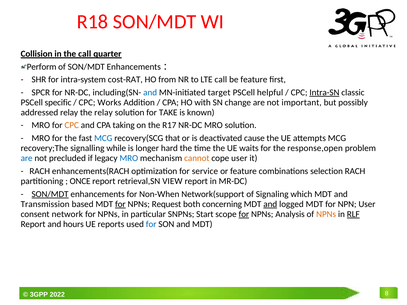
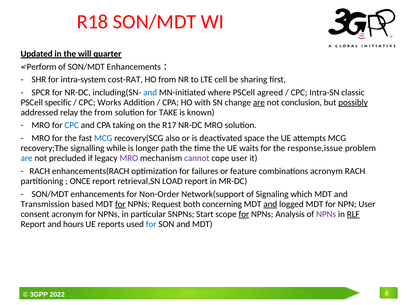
Collision: Collision -> Updated (37, 54)
the call: call -> will (85, 54)
LTE call: call -> cell (221, 80)
be feature: feature -> sharing (254, 80)
target: target -> where (219, 92)
helpful: helpful -> agreed (270, 92)
Intra-SN underline: present -> none (324, 92)
are underline: none -> present (259, 103)
important: important -> conclusion (302, 103)
possibly underline: none -> present (353, 103)
the relay: relay -> from (103, 113)
CPC colour: orange -> blue (72, 125)
that: that -> also (173, 138)
cause: cause -> space (254, 138)
hard: hard -> path (169, 148)
response,open: response,open -> response,issue (315, 148)
MRO colour: blue -> purple (129, 158)
cannot colour: orange -> purple (197, 158)
service: service -> failures (205, 171)
combinations selection: selection -> acronym (326, 171)
VIEW: VIEW -> LOAD (172, 181)
SON/MDT underline: present -> none (50, 194)
Non-When: Non-When -> Non-Order (159, 194)
consent network: network -> acronym (67, 214)
NPNs colour: orange -> purple (326, 214)
